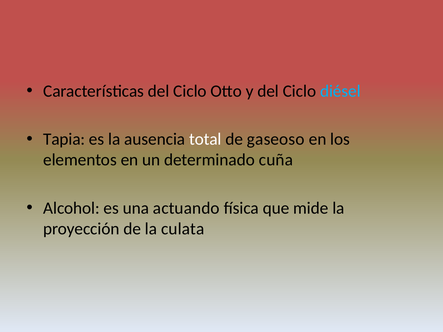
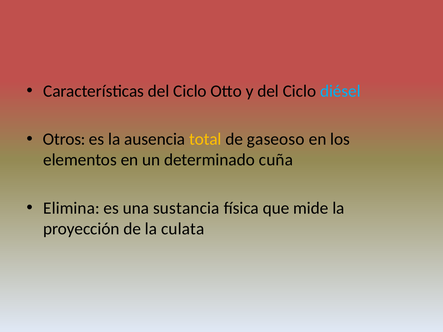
Tapia: Tapia -> Otros (64, 139)
total colour: white -> yellow (205, 139)
Alcohol: Alcohol -> Elimina (71, 208)
actuando: actuando -> sustancia (186, 208)
